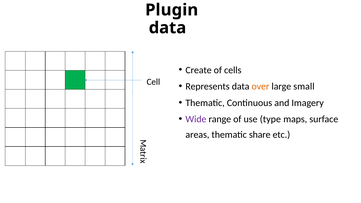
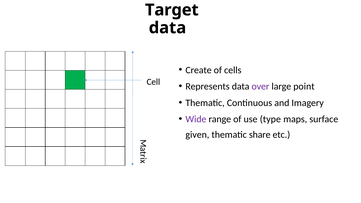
Plugin: Plugin -> Target (172, 10)
over colour: orange -> purple (260, 86)
small: small -> point (304, 86)
areas: areas -> given (197, 135)
